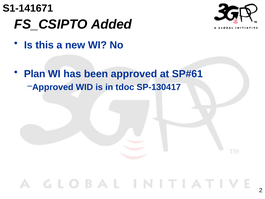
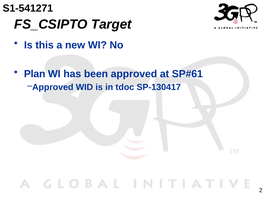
S1-141671: S1-141671 -> S1-541271 (28, 8)
Added: Added -> Target (111, 24)
